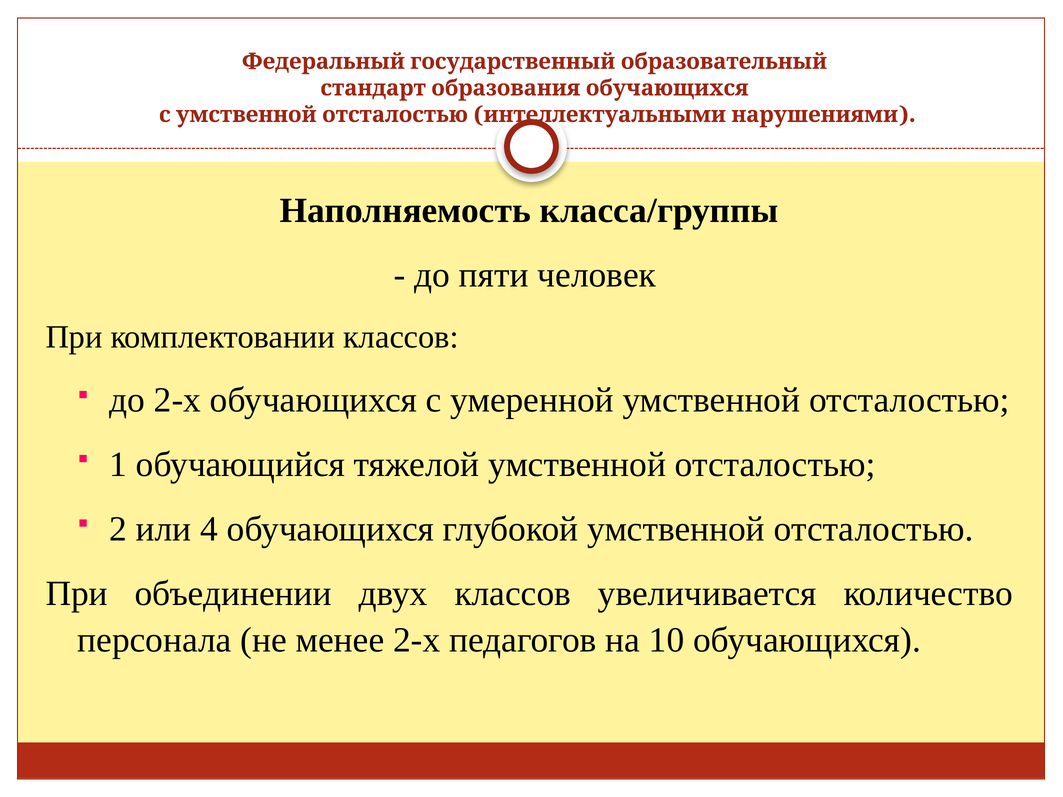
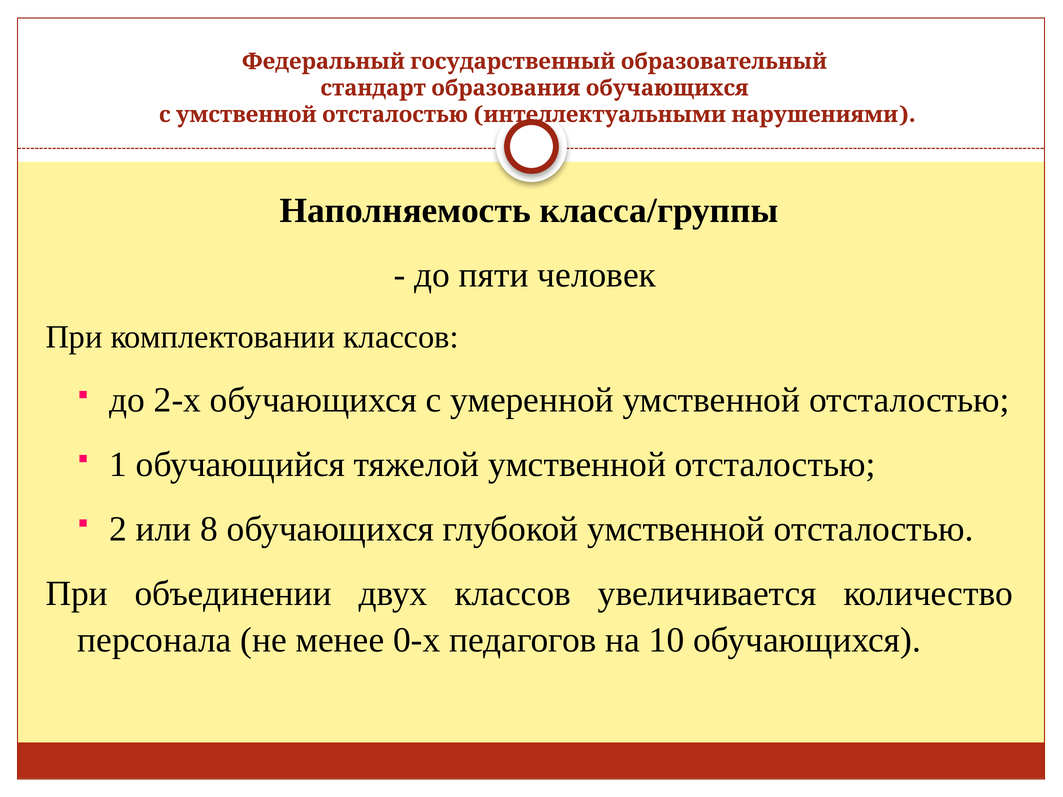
4: 4 -> 8 (209, 529)
менее 2-х: 2-х -> 0-х (417, 640)
